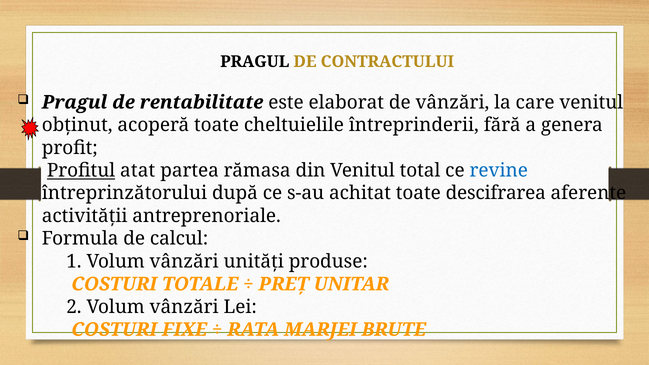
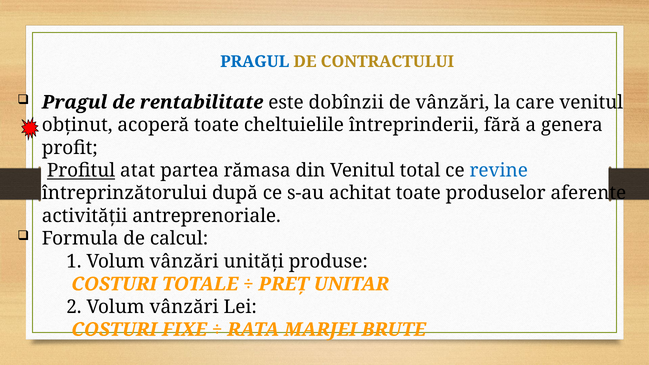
PRAGUL colour: black -> blue (255, 62)
elaborat: elaborat -> dobînzii (346, 102)
descifrarea: descifrarea -> produselor (496, 193)
